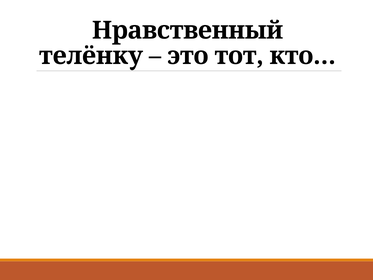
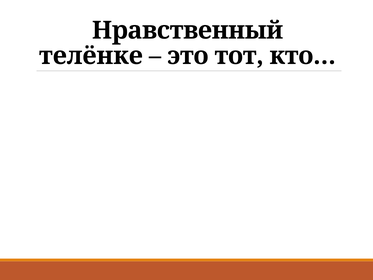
телёнку: телёнку -> телёнке (91, 56)
